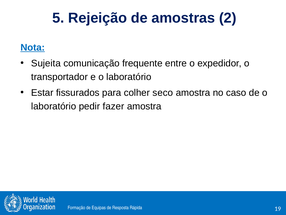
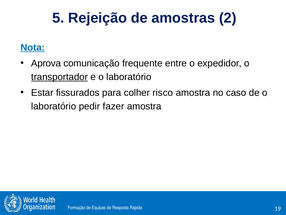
Sujeita: Sujeita -> Aprova (46, 63)
transportador underline: none -> present (60, 77)
seco: seco -> risco (163, 92)
